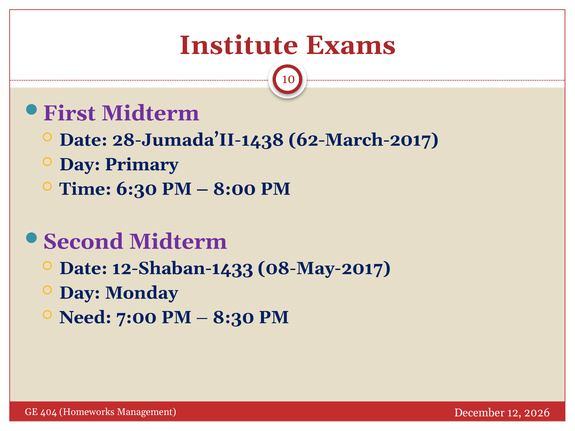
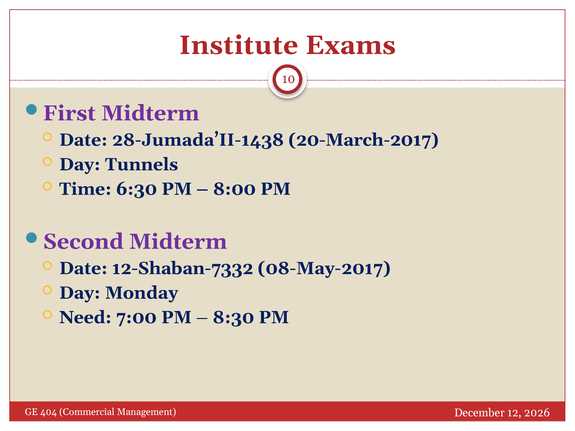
62-March-2017: 62-March-2017 -> 20-March-2017 (364, 140)
Primary: Primary -> Tunnels (142, 165)
12-Shaban-1433: 12-Shaban-1433 -> 12-Shaban-7332 (183, 268)
Homeworks: Homeworks -> Commercial (87, 412)
